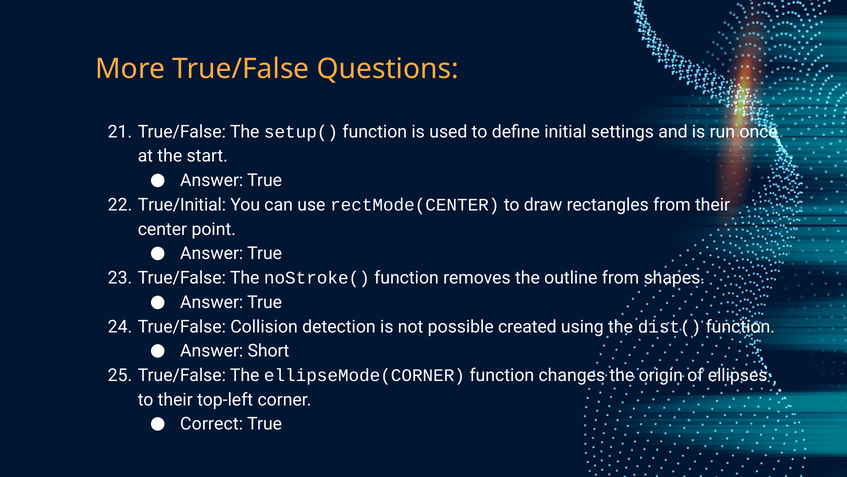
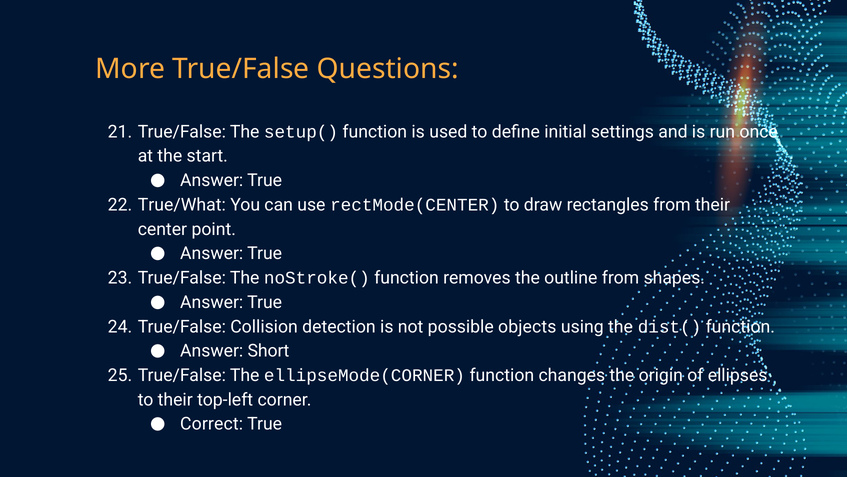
True/Initial: True/Initial -> True/What (182, 205)
created: created -> objects (527, 326)
